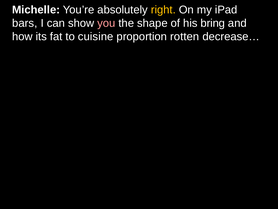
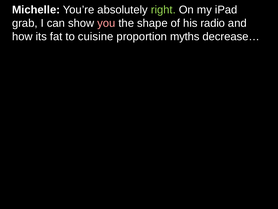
right colour: yellow -> light green (163, 10)
bars: bars -> grab (25, 23)
bring: bring -> radio (213, 23)
rotten: rotten -> myths (185, 37)
